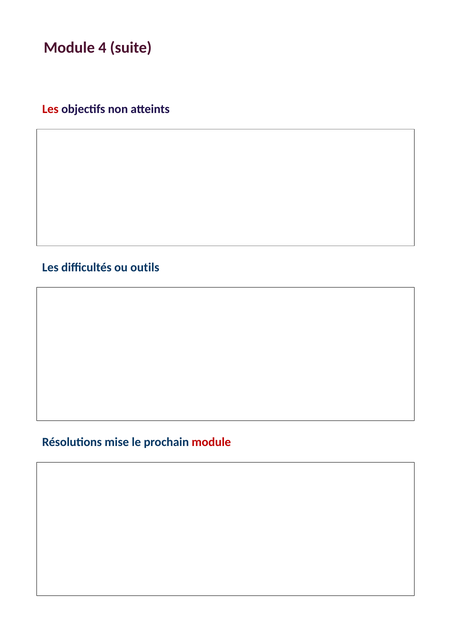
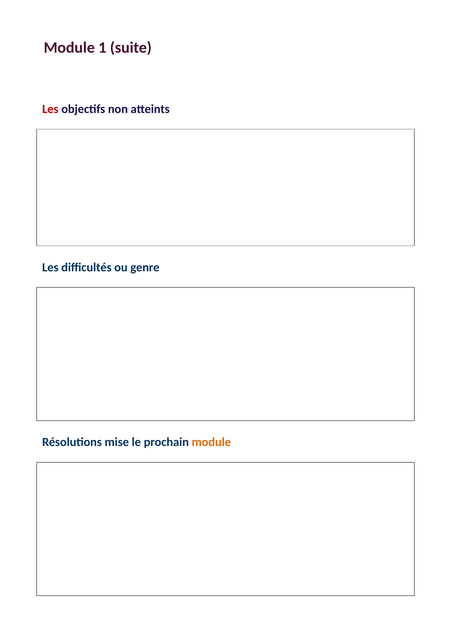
4: 4 -> 1 (102, 47)
outils: outils -> genre (145, 267)
module colour: red -> orange (211, 442)
